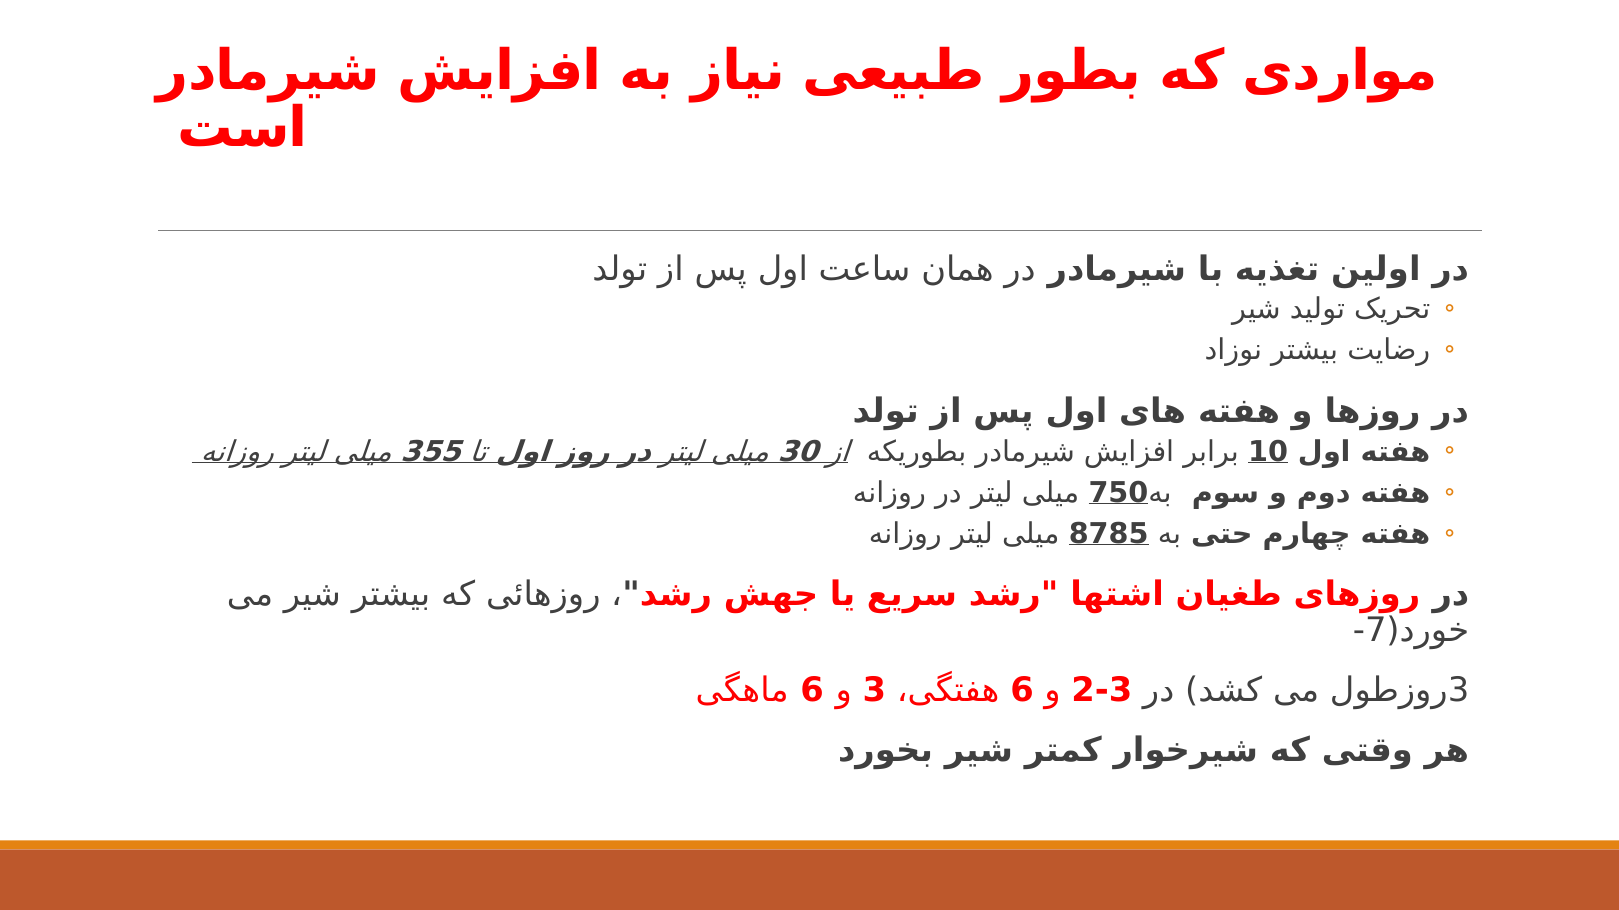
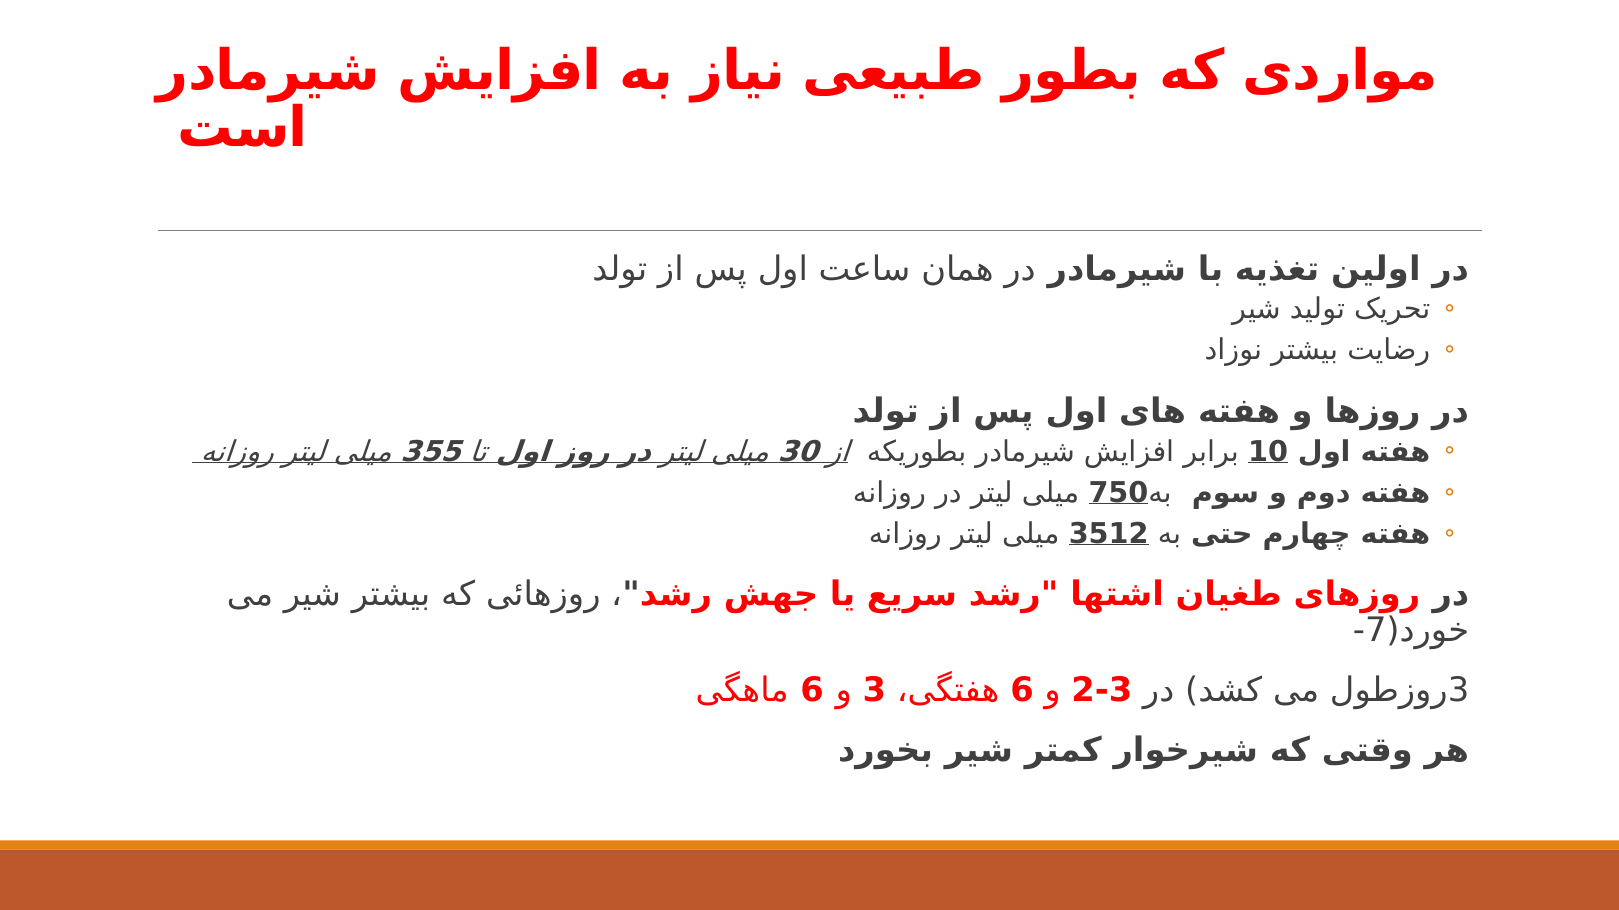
8785: 8785 -> 3512 (1109, 534)
